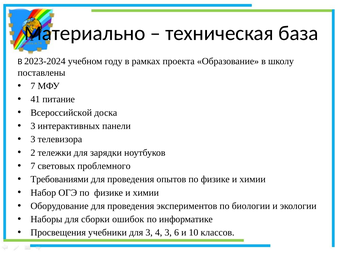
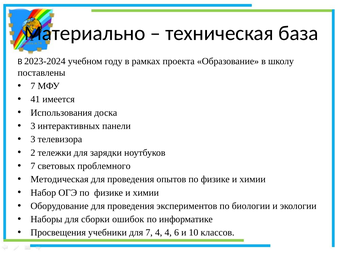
питание: питание -> имеется (59, 99)
Всероссийской: Всероссийской -> Использования (61, 113)
Требованиями: Требованиями -> Методическая (60, 179)
для 3: 3 -> 7 (149, 233)
4 3: 3 -> 4 (168, 233)
